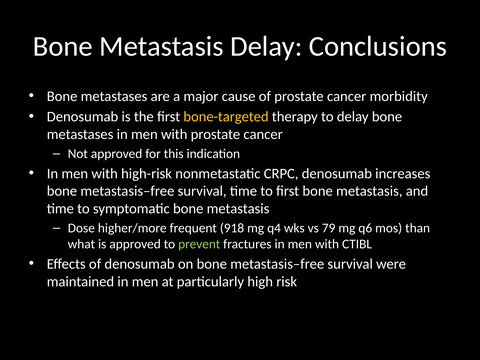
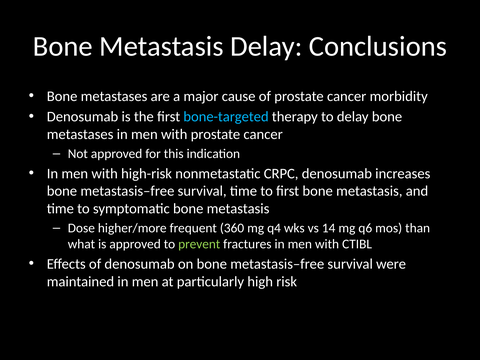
bone-targeted colour: yellow -> light blue (226, 117)
918: 918 -> 360 (232, 228)
79: 79 -> 14 (329, 228)
